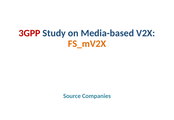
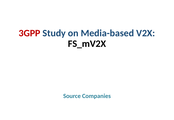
FS_mV2X colour: orange -> black (87, 44)
